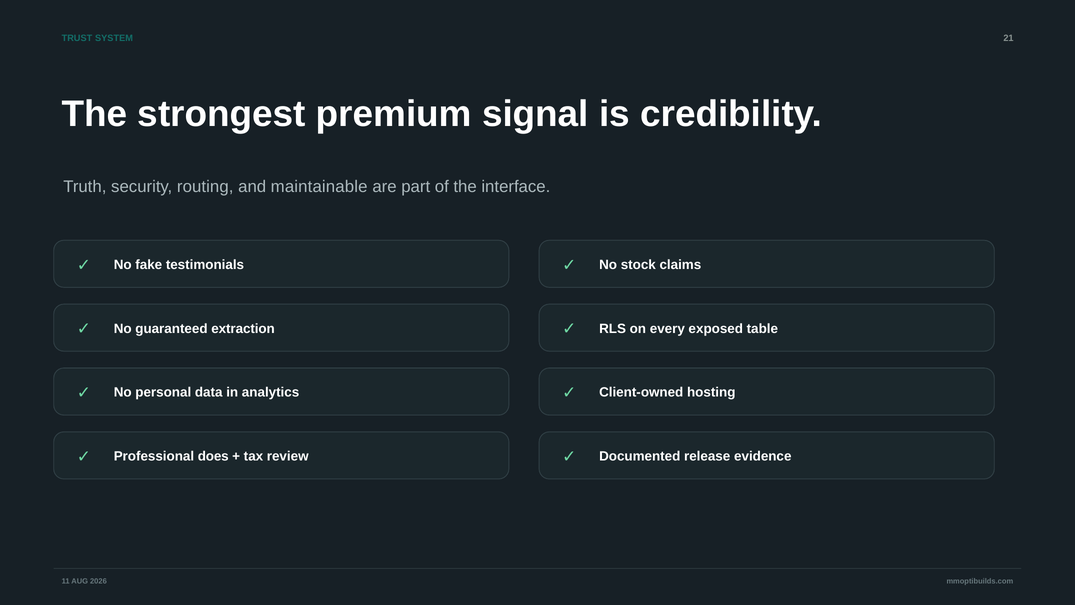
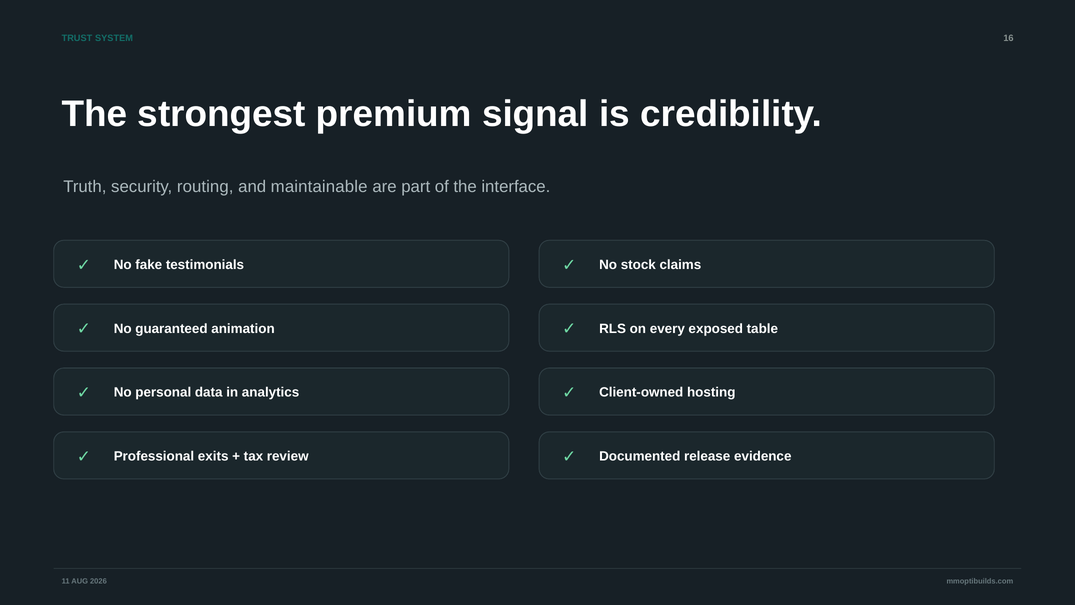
21: 21 -> 16 (1008, 38)
extraction: extraction -> animation (243, 328)
does: does -> exits (213, 456)
